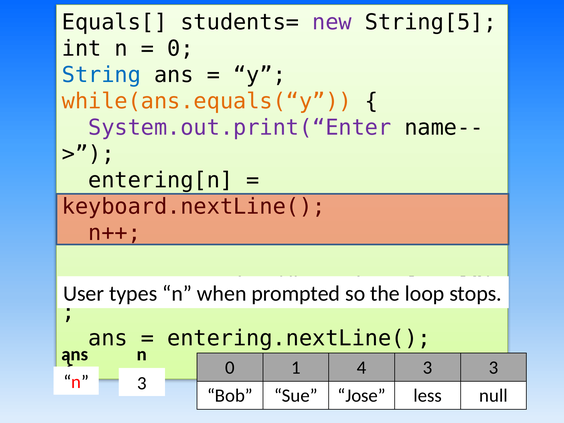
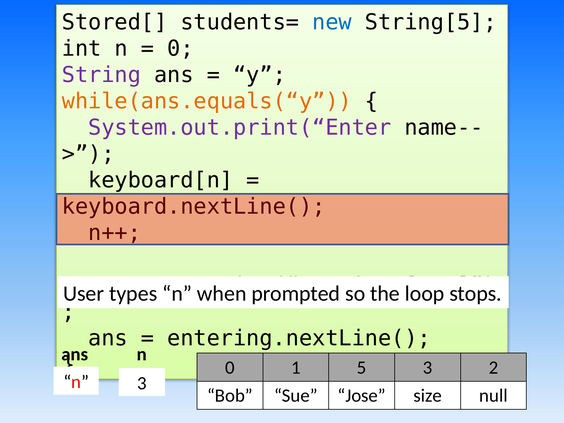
Equals[: Equals[ -> Stored[ (115, 22)
new colour: purple -> blue (332, 22)
String colour: blue -> purple (101, 75)
entering[n: entering[n -> keyboard[n (161, 180)
4: 4 -> 5 (362, 368)
3 3: 3 -> 2 (493, 368)
less: less -> size (428, 396)
